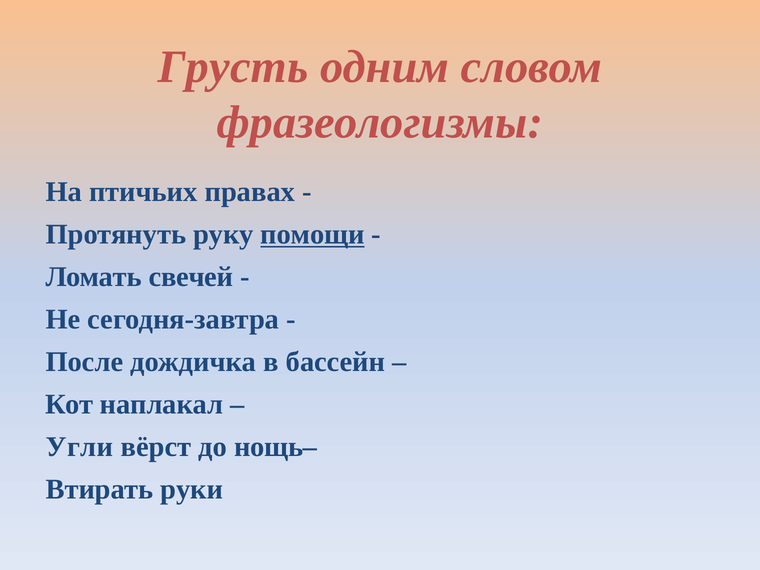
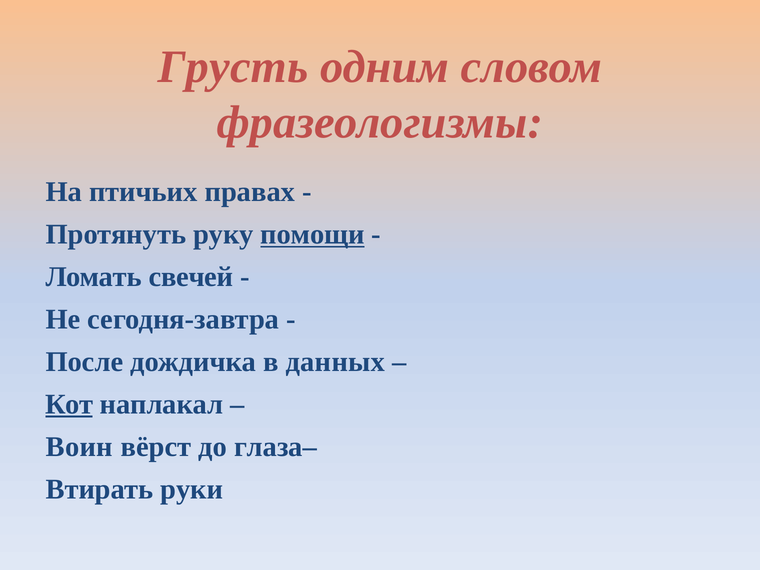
бассейн: бассейн -> данных (335, 362)
Кот underline: none -> present (69, 404)
Угли: Угли -> Воин (79, 447)
нощь–: нощь– -> глаза– (276, 447)
